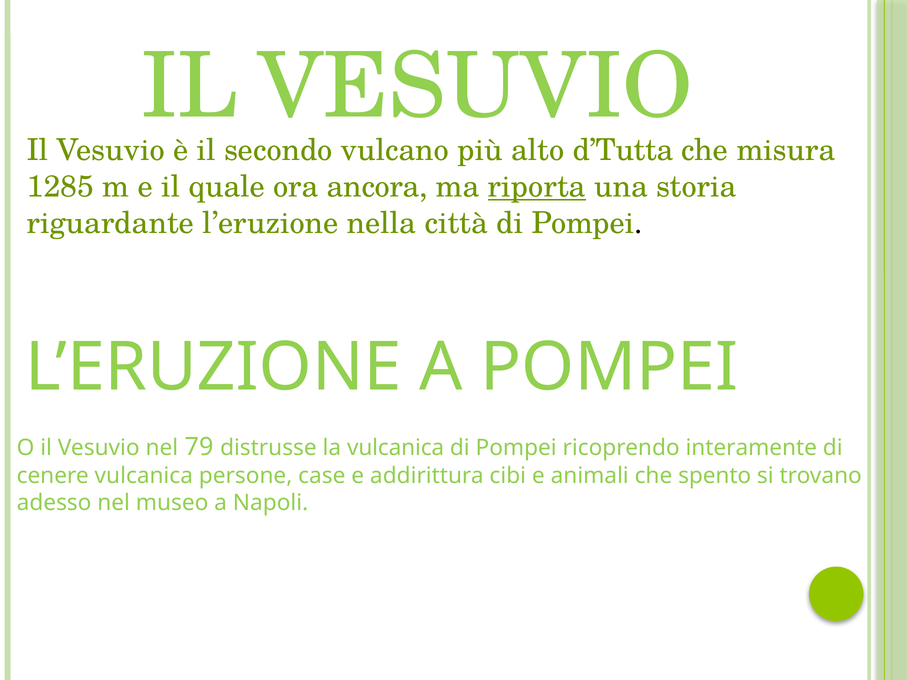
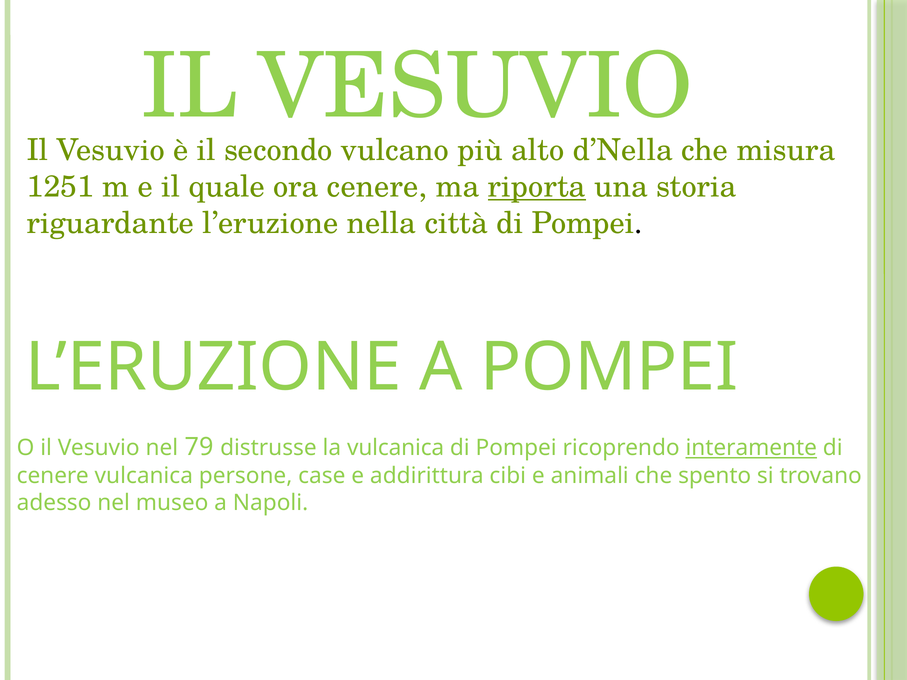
d’Tutta: d’Tutta -> d’Nella (623, 151)
1285: 1285 -> 1251 (60, 187)
ora ancora: ancora -> cenere (377, 187)
interamente underline: none -> present (751, 448)
